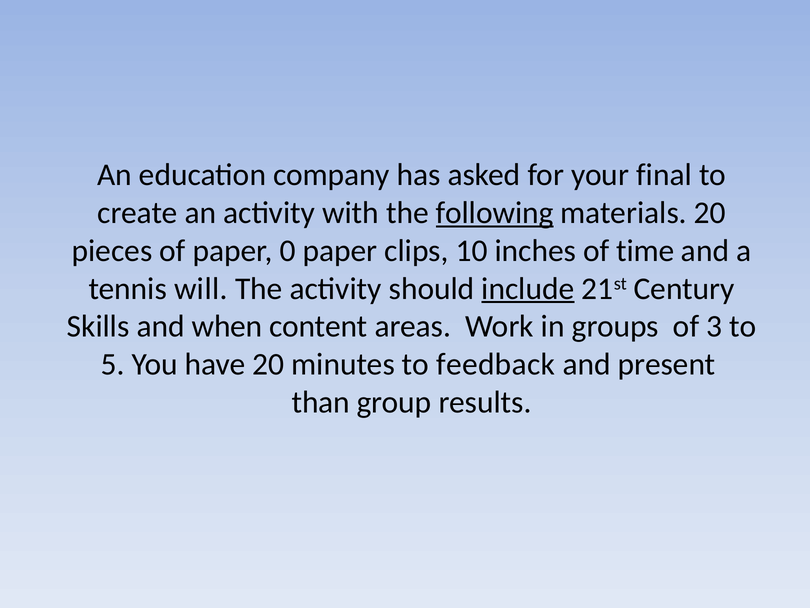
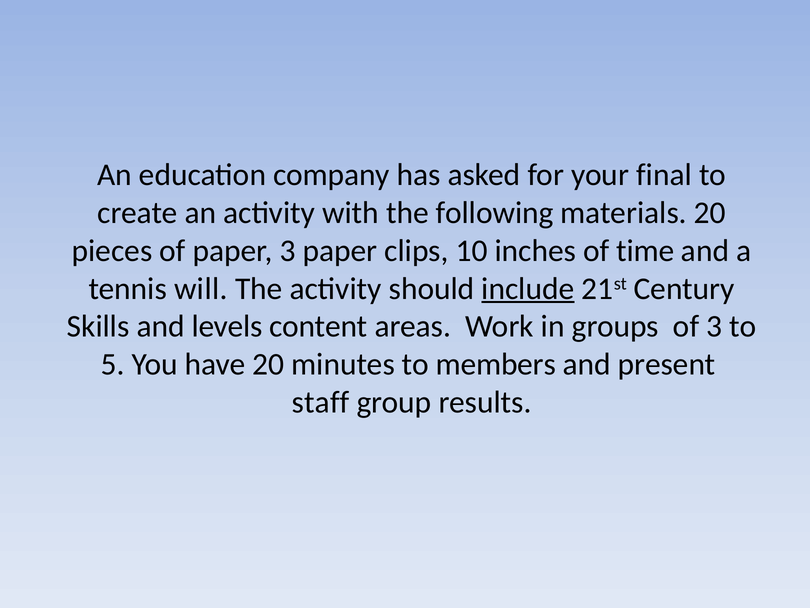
following underline: present -> none (495, 213)
paper 0: 0 -> 3 (288, 251)
when: when -> levels (227, 326)
feedback: feedback -> members (496, 364)
than: than -> staff (321, 402)
